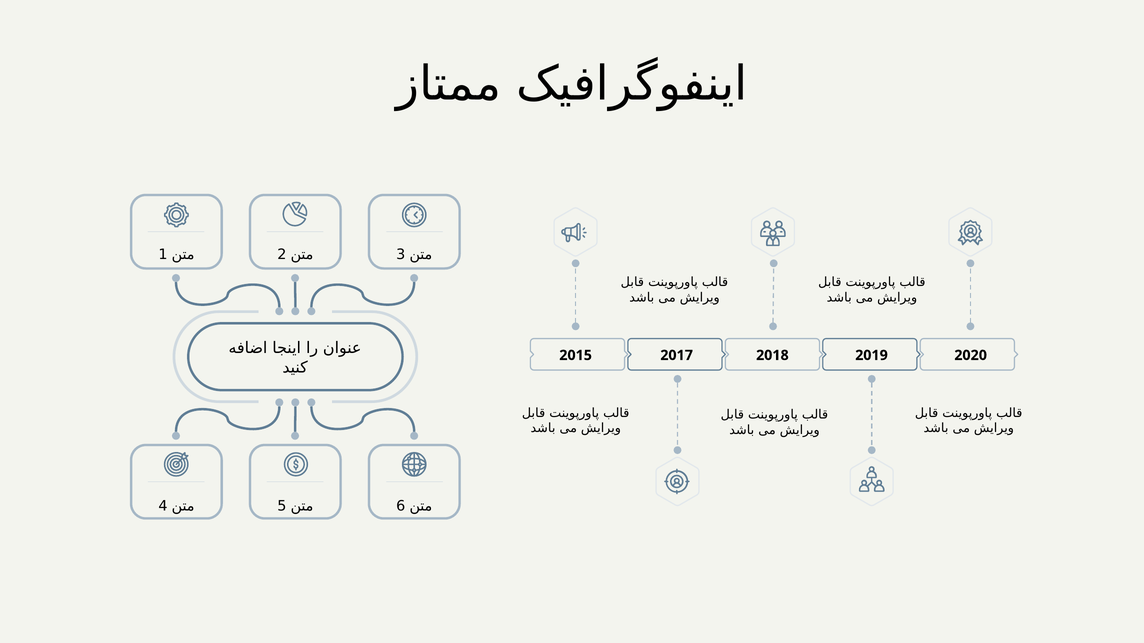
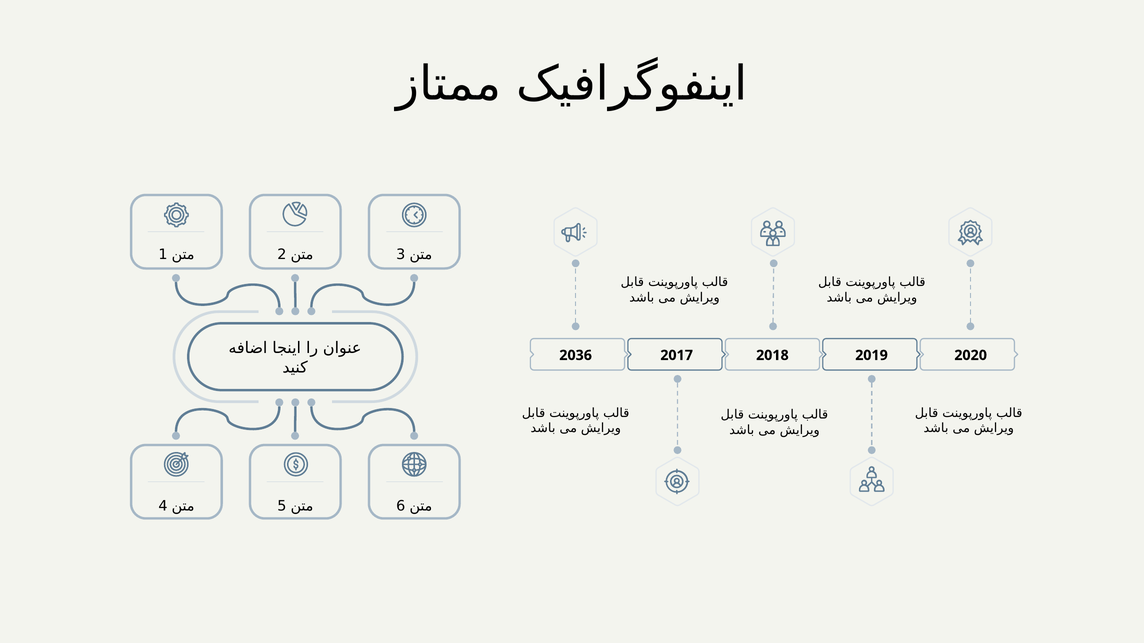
2015: 2015 -> 2036 (576, 356)
